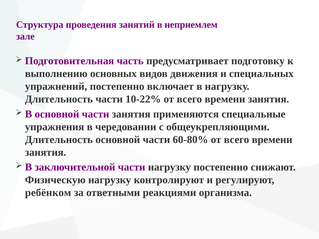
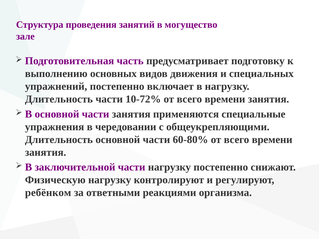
неприемлем: неприемлем -> могущество (191, 25)
10-22%: 10-22% -> 10-72% (143, 99)
